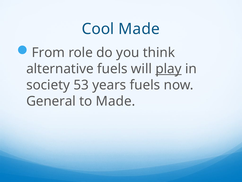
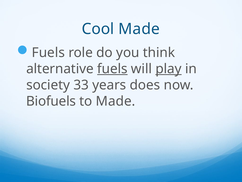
From: From -> Fuels (48, 53)
fuels underline: none -> present (112, 69)
53: 53 -> 33 (81, 85)
years fuels: fuels -> does (145, 85)
General: General -> Biofuels (51, 101)
